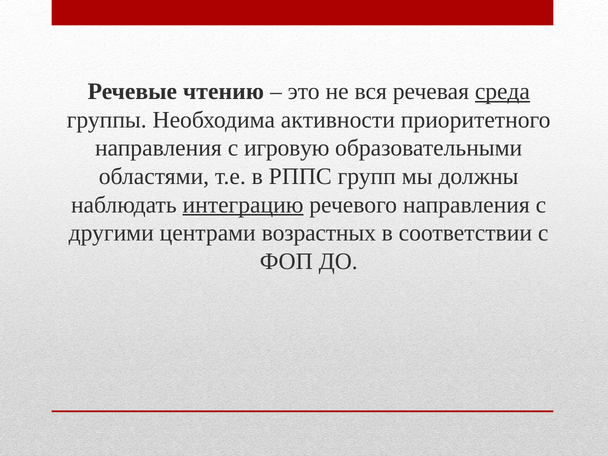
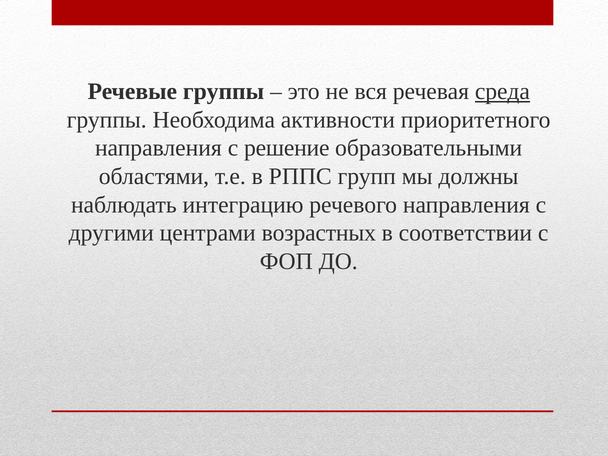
Речевые чтению: чтению -> группы (224, 91)
игровую: игровую -> решение (287, 148)
интеграцию underline: present -> none (243, 205)
